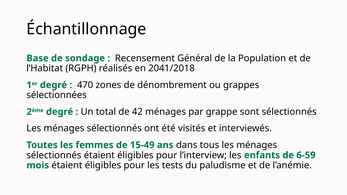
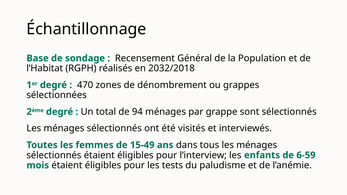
2041/2018: 2041/2018 -> 2032/2018 (172, 68)
42: 42 -> 94 (137, 112)
